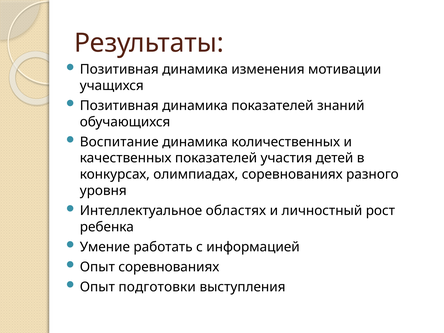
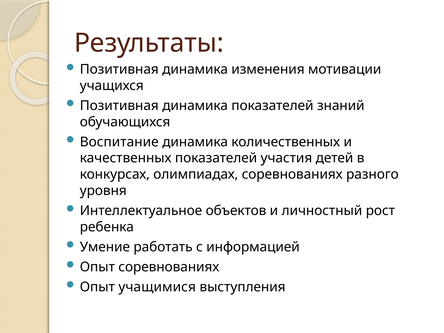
областях: областях -> объектов (236, 211)
подготовки: подготовки -> учащимися (157, 287)
